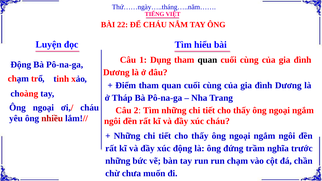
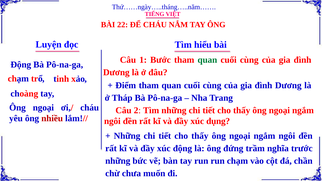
Dụng: Dụng -> Bước (161, 60)
quan colour: black -> green (207, 60)
xúc cháu: cháu -> dụng (218, 121)
